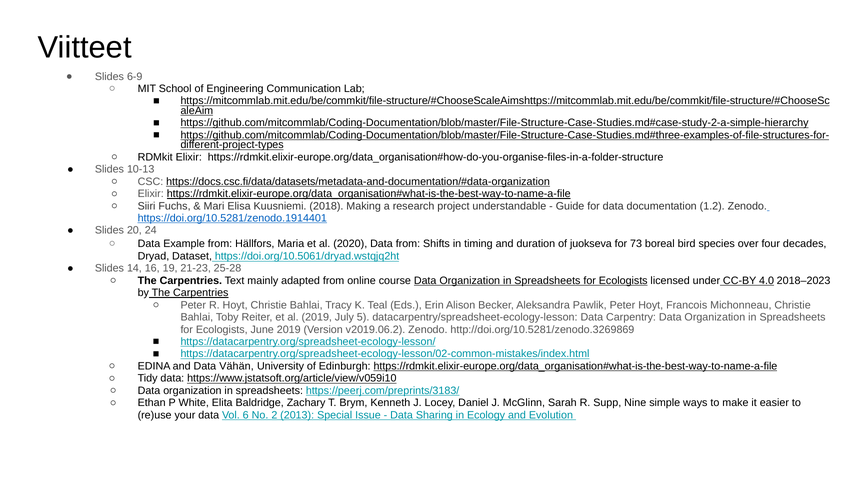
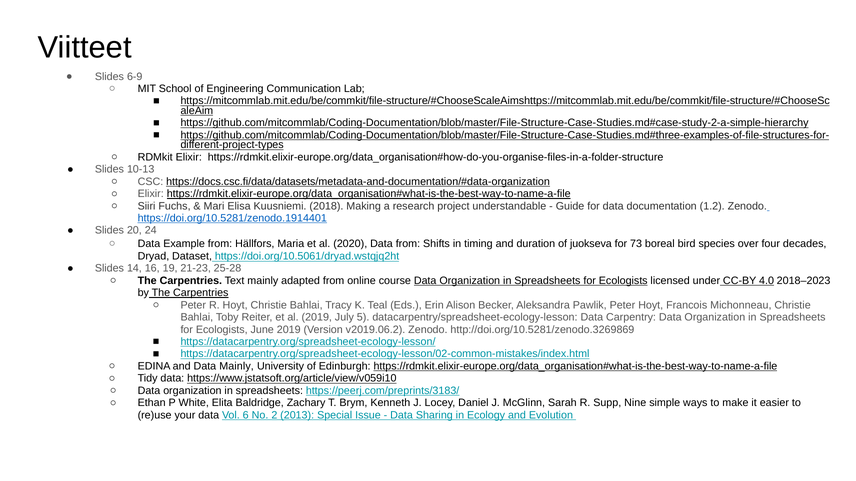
Data Vähän: Vähän -> Mainly (237, 367)
